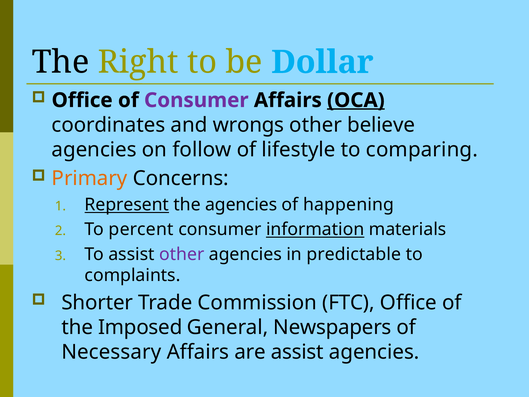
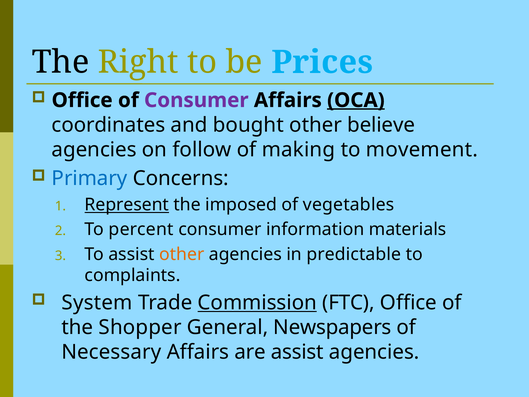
Dollar: Dollar -> Prices (322, 62)
wrongs: wrongs -> bought (248, 125)
lifestyle: lifestyle -> making (298, 150)
comparing: comparing -> movement (422, 150)
Primary colour: orange -> blue (90, 178)
the agencies: agencies -> imposed (241, 205)
happening: happening -> vegetables (349, 205)
information underline: present -> none (315, 229)
other colour: purple -> orange (182, 254)
Shorter: Shorter -> System (97, 302)
Commission underline: none -> present (257, 302)
Imposed: Imposed -> Shopper (140, 327)
